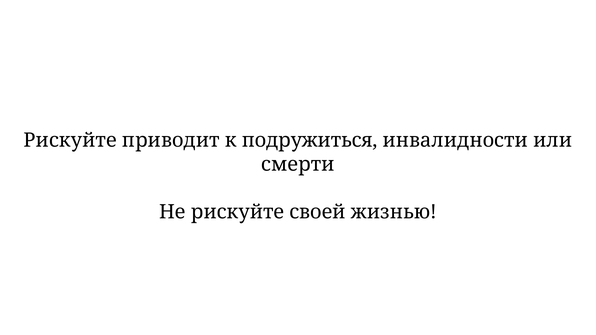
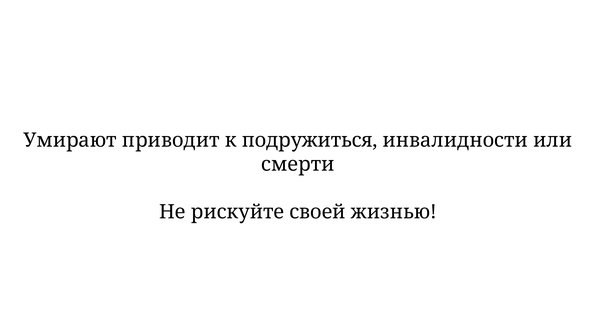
Рискуйте: Рискуйте -> Умирают (70, 141)
